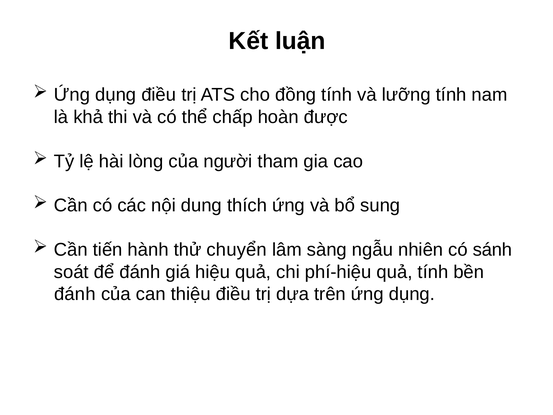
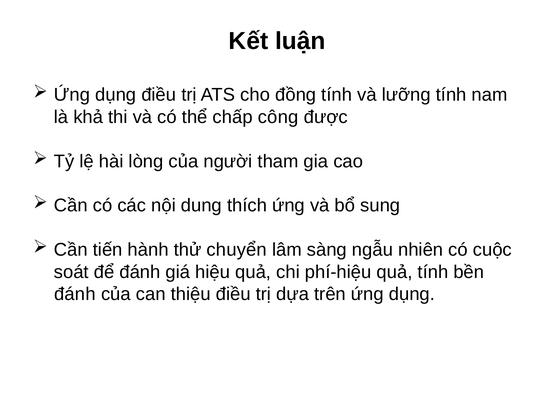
hoàn: hoàn -> công (278, 117)
sánh: sánh -> cuộc (492, 250)
